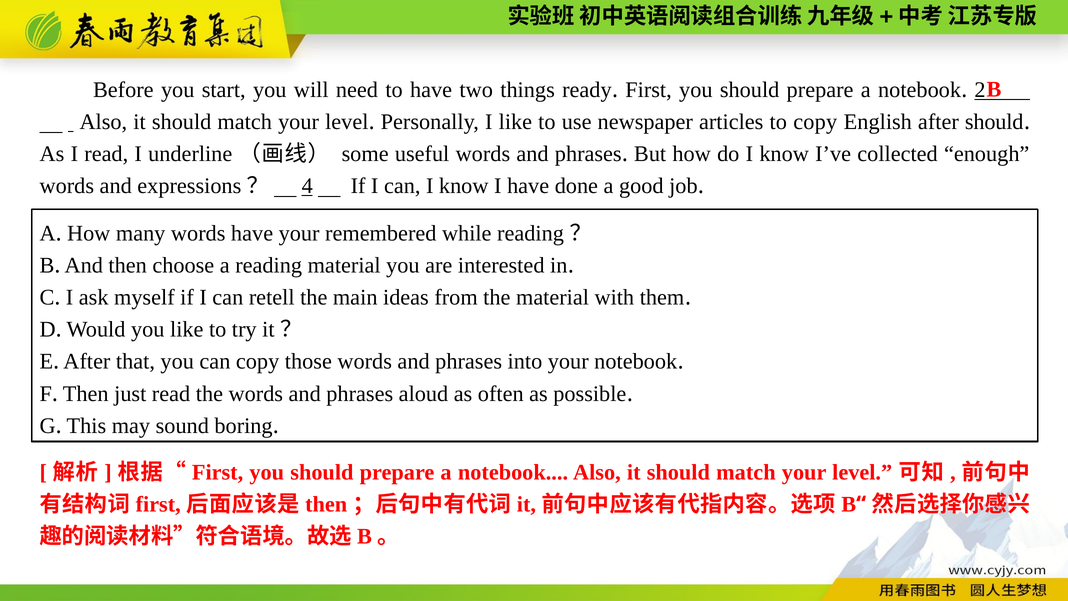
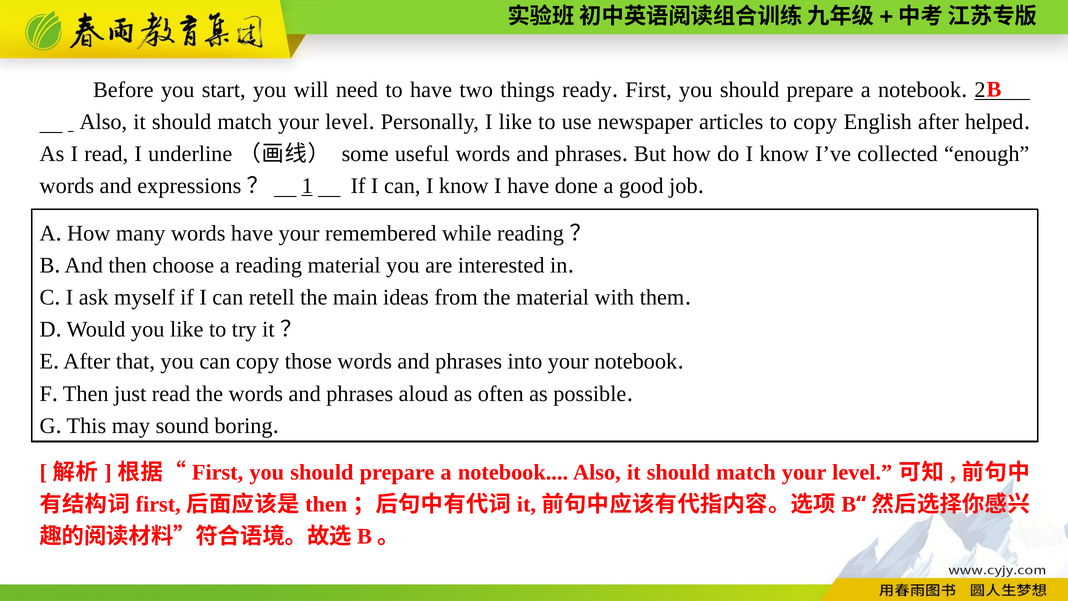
after should: should -> helped (994, 122)
4: 4 -> 1 (307, 186)
